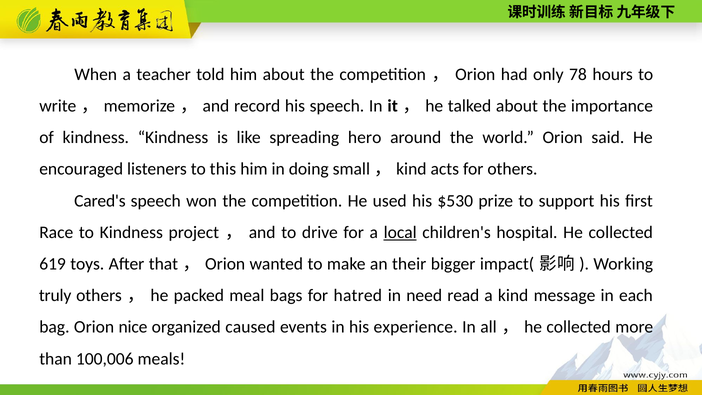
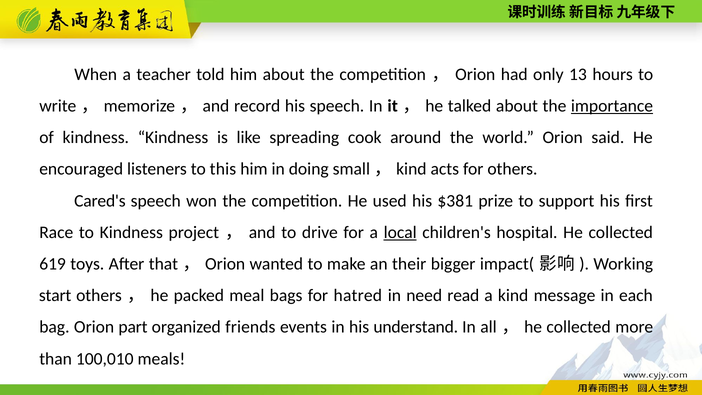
78: 78 -> 13 (578, 74)
importance underline: none -> present (612, 106)
hero: hero -> cook (365, 137)
$530: $530 -> $381 (455, 201)
truly: truly -> start (55, 295)
nice: nice -> part (133, 327)
caused: caused -> friends (250, 327)
experience: experience -> understand (416, 327)
100,006: 100,006 -> 100,010 (105, 359)
